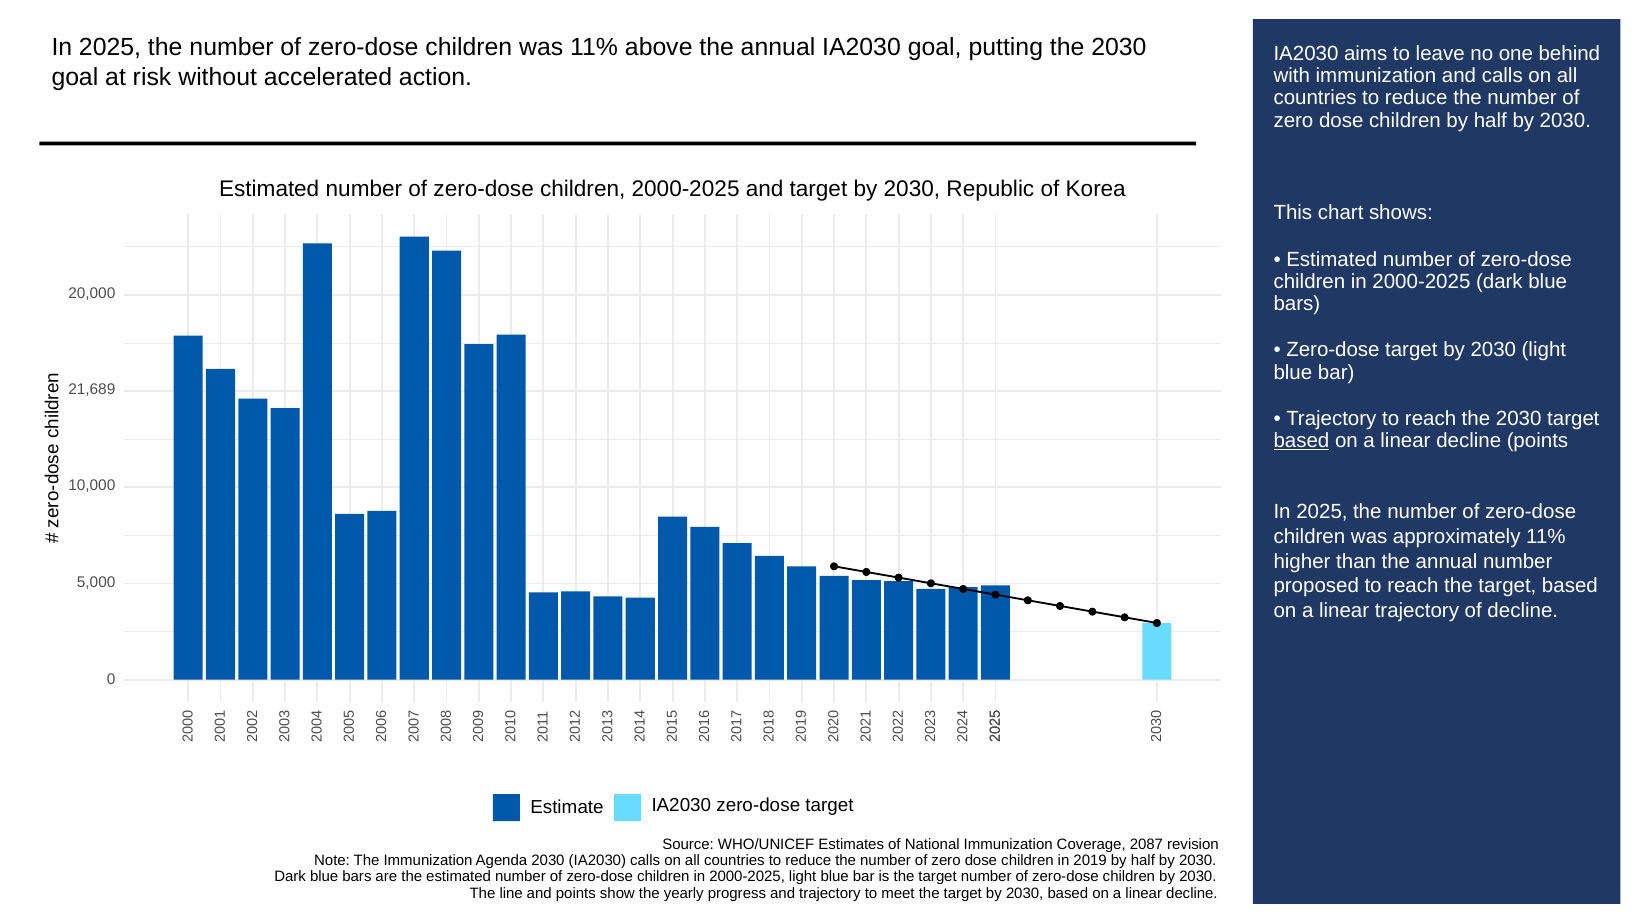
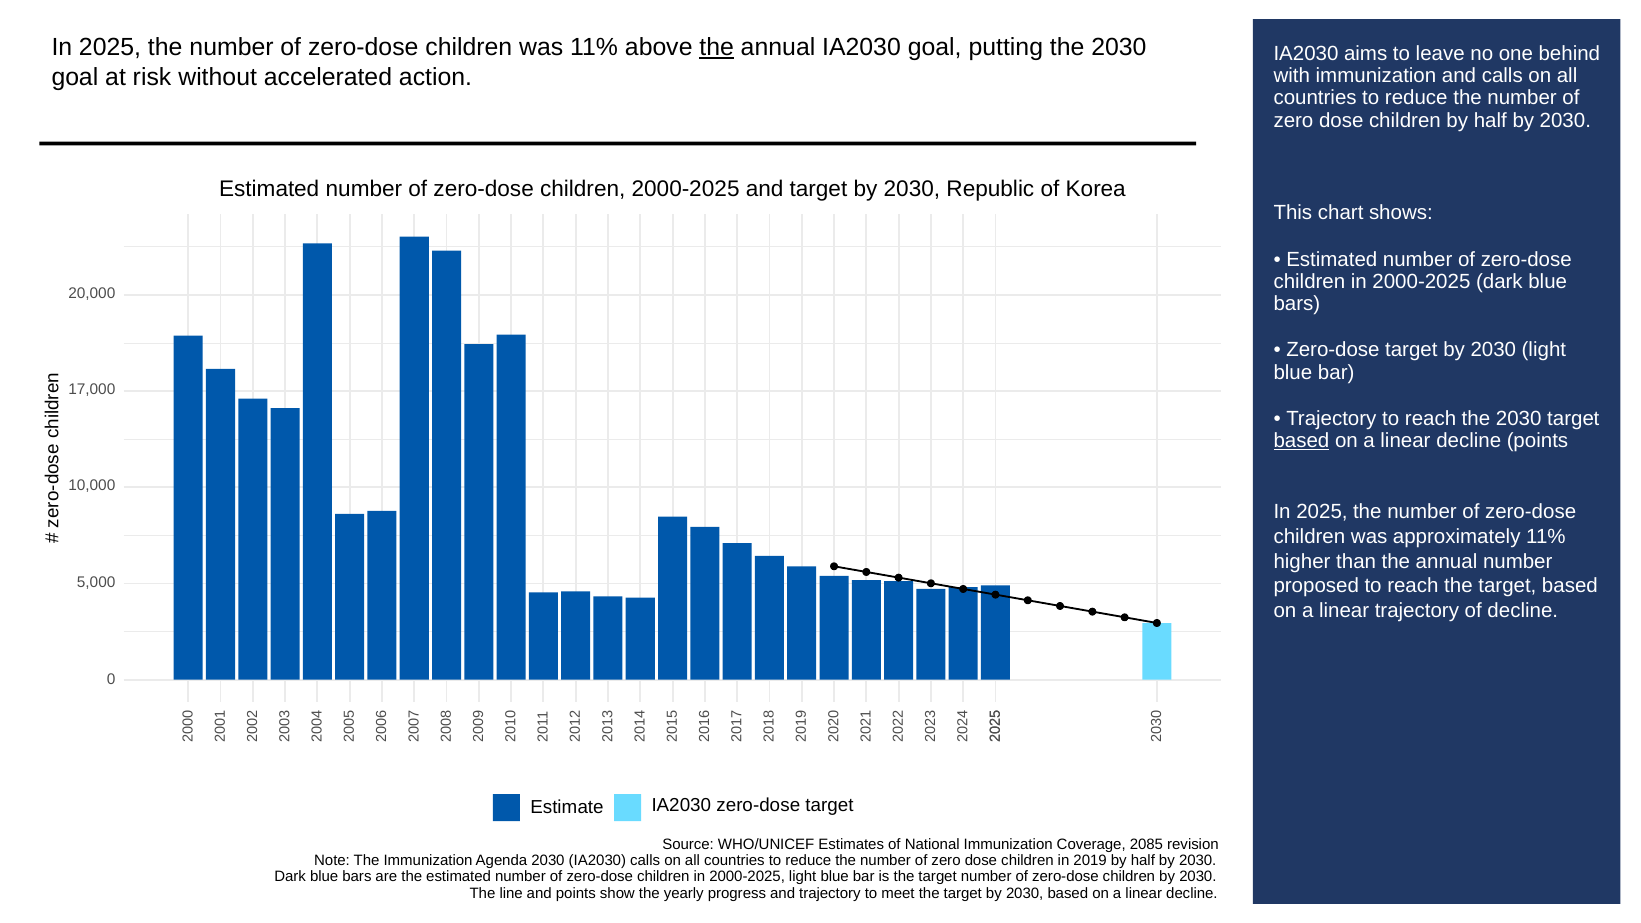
the underline: none -> present (717, 47)
21,689: 21,689 -> 17,000 (92, 390)
2087: 2087 -> 2085 (1147, 844)
